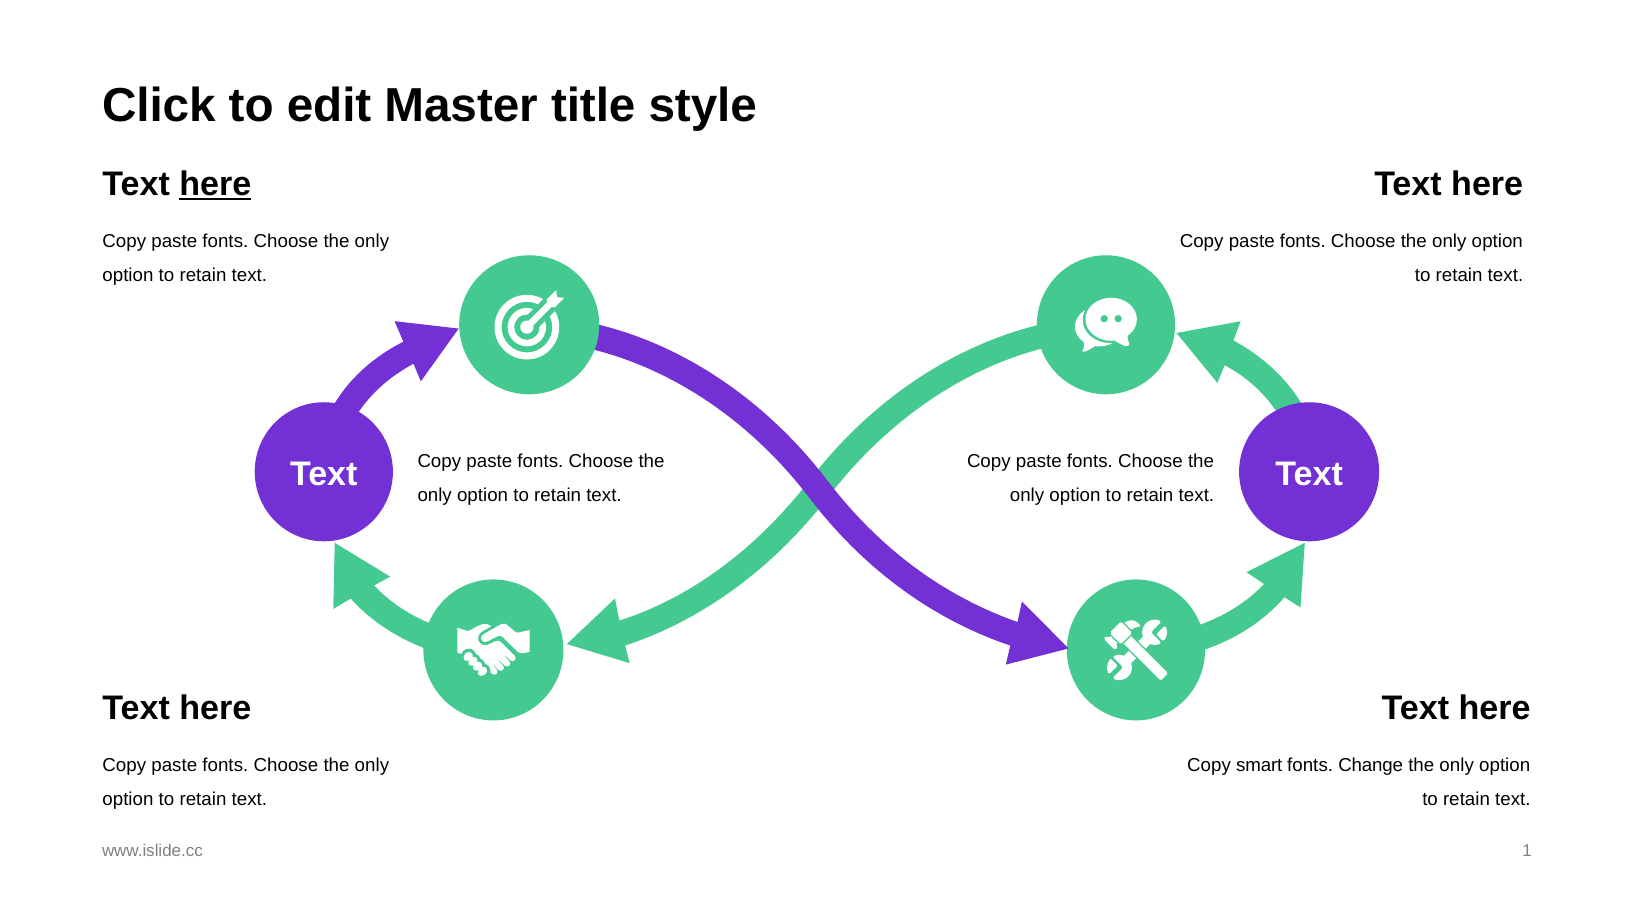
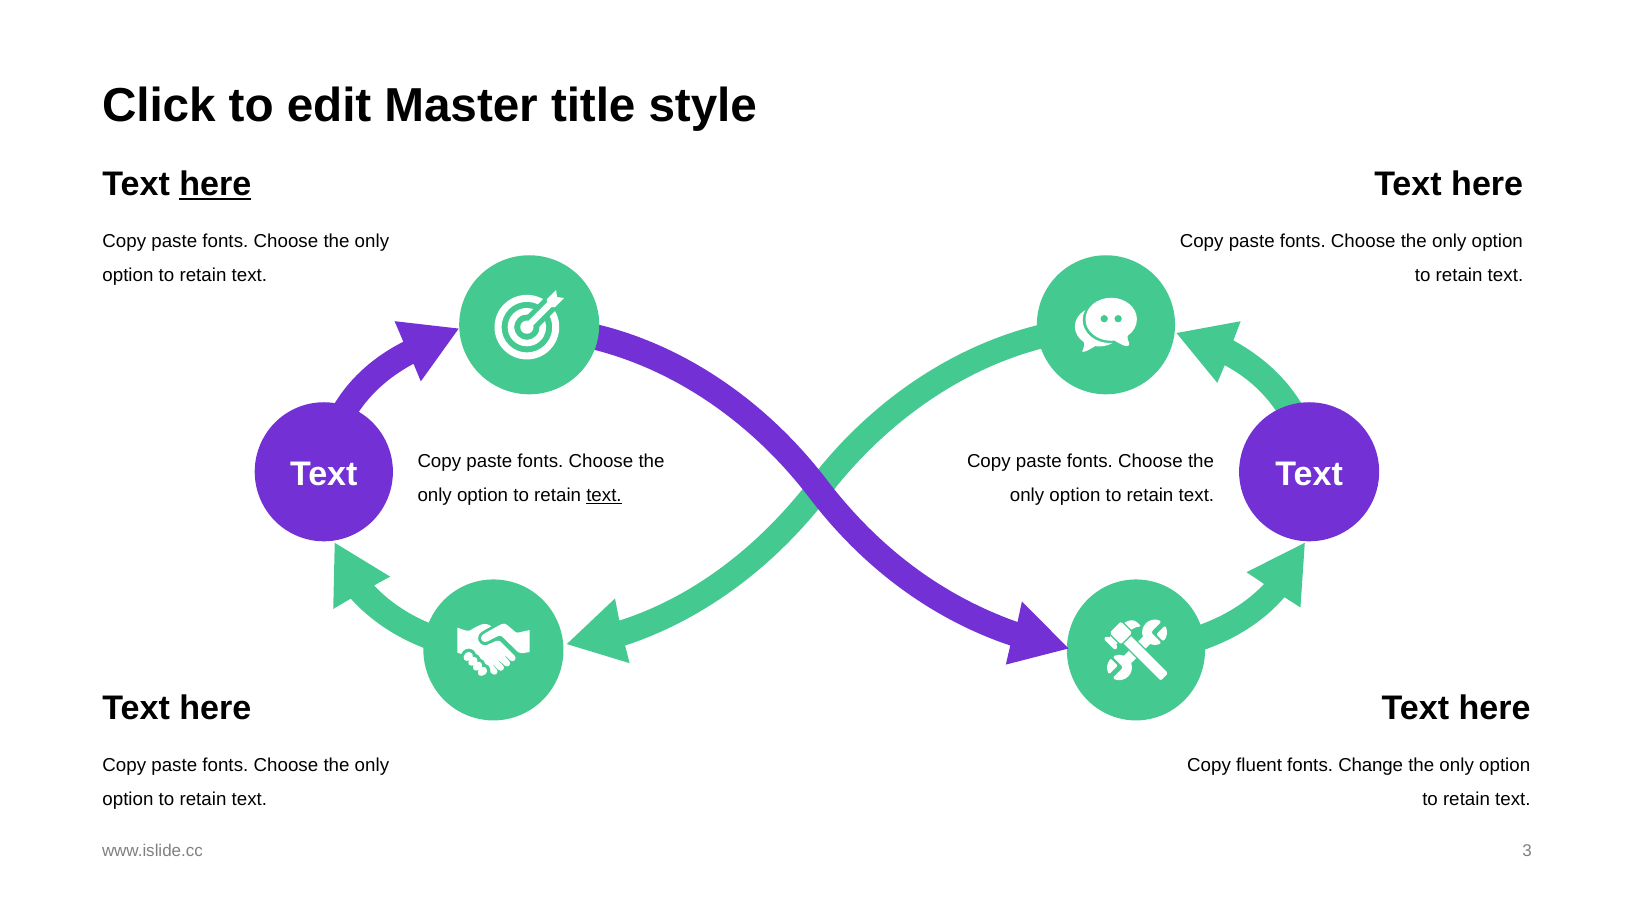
text underline: none -> present (604, 496)
smart: smart -> fluent (1259, 765)
1: 1 -> 3 (1527, 851)
